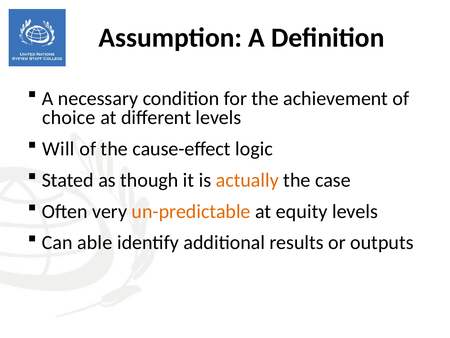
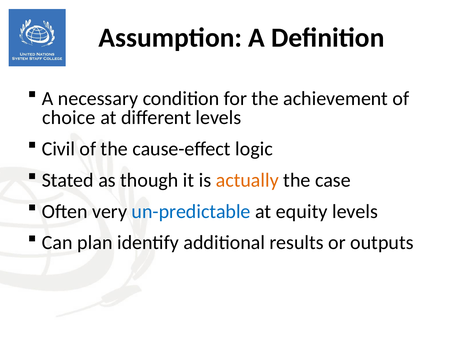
Will: Will -> Civil (58, 149)
un-predictable colour: orange -> blue (191, 211)
able: able -> plan (95, 242)
